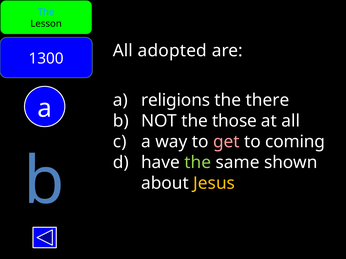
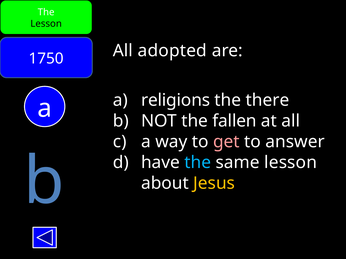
The colour: light blue -> white (46, 12)
1300: 1300 -> 1750 (46, 59)
those: those -> fallen (235, 121)
coming: coming -> answer (295, 142)
the colour: light green -> light blue (198, 163)
same shown: shown -> lesson (291, 163)
